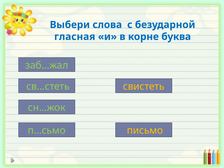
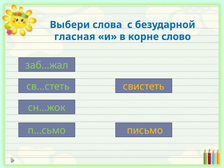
буква: буква -> слово (176, 37)
